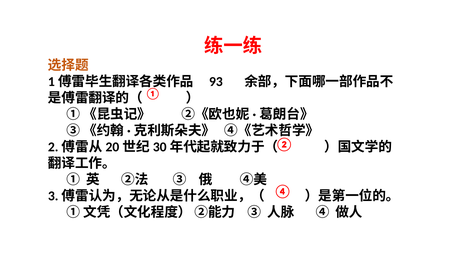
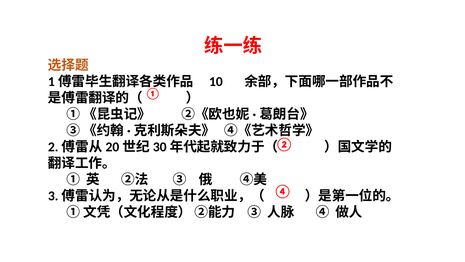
93: 93 -> 10 (216, 82)
